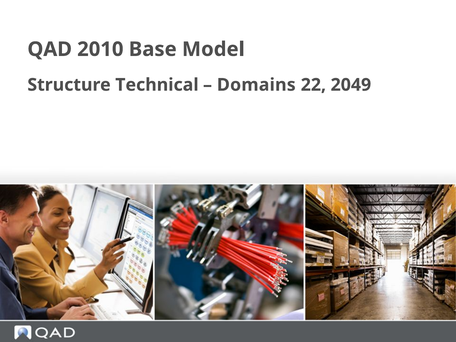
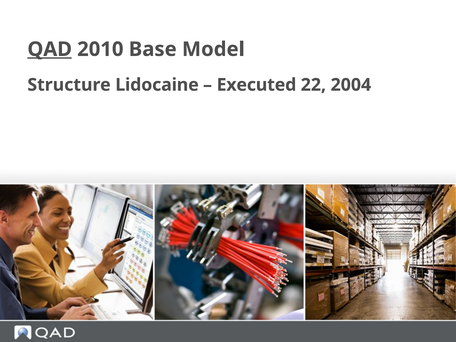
QAD underline: none -> present (50, 49)
Technical: Technical -> Lidocaine (157, 85)
Domains: Domains -> Executed (256, 85)
2049: 2049 -> 2004 (351, 85)
